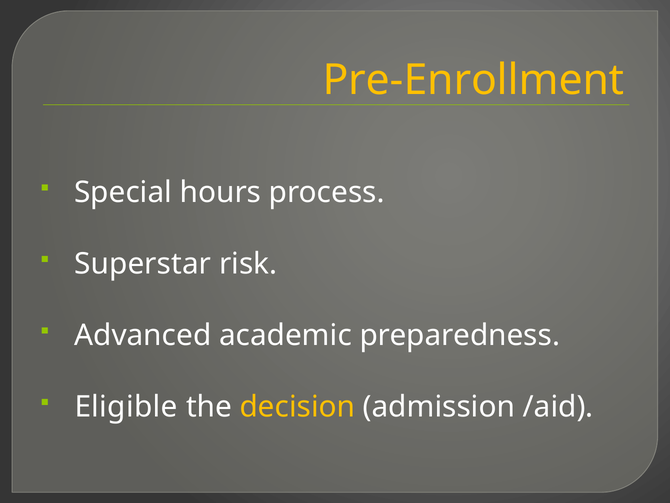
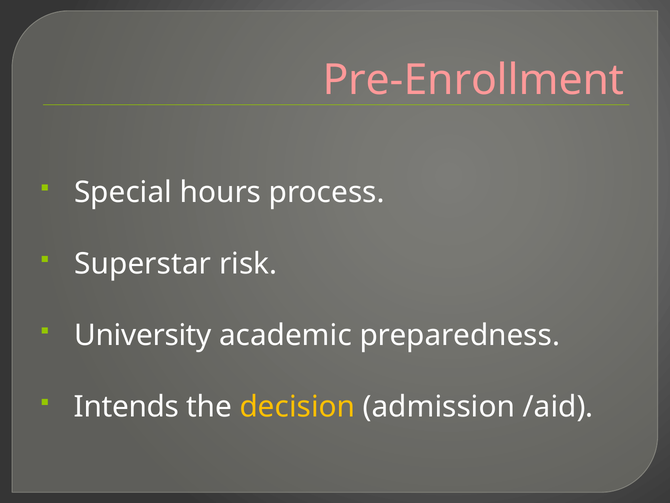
Pre-Enrollment colour: yellow -> pink (474, 80)
Advanced: Advanced -> University (143, 335)
Eligible: Eligible -> Intends (126, 406)
